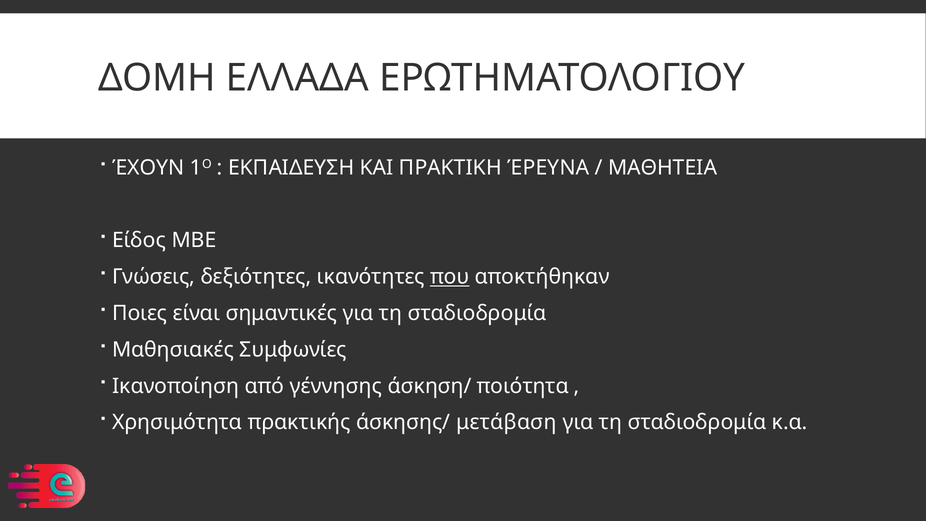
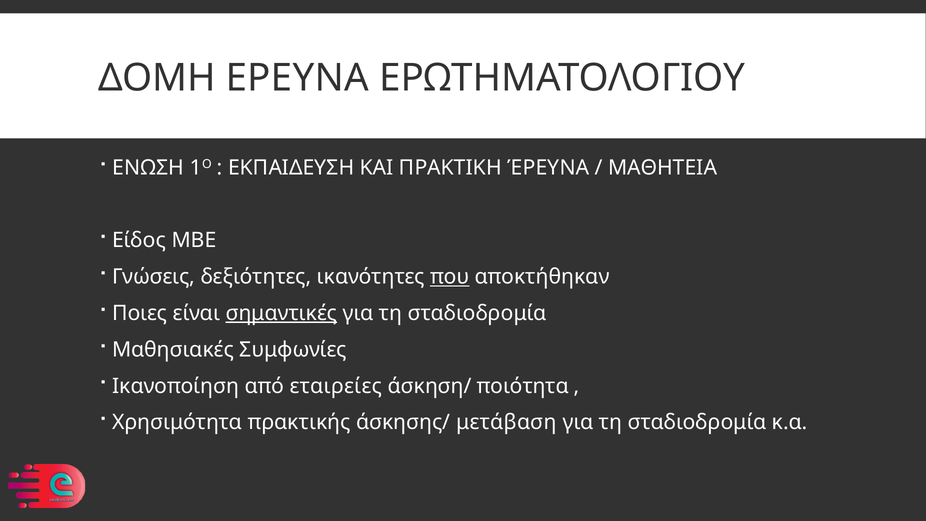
ΕΛΛΑΔΑ: ΕΛΛΑΔΑ -> ΕΡΕΥΝΑ (297, 78)
ΈΧΟΥΝ: ΈΧΟΥΝ -> ΕΝΩΣΗ (148, 168)
σημαντικές underline: none -> present (281, 313)
γέννησης: γέννησης -> εταιρείες (336, 386)
